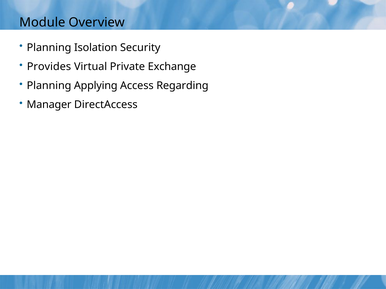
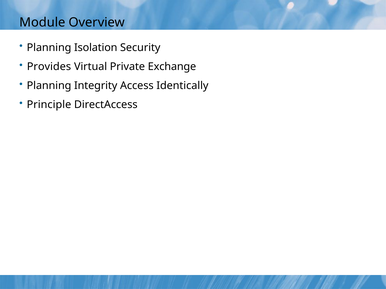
Applying: Applying -> Integrity (96, 86)
Regarding: Regarding -> Identically (182, 86)
Manager: Manager -> Principle (49, 105)
